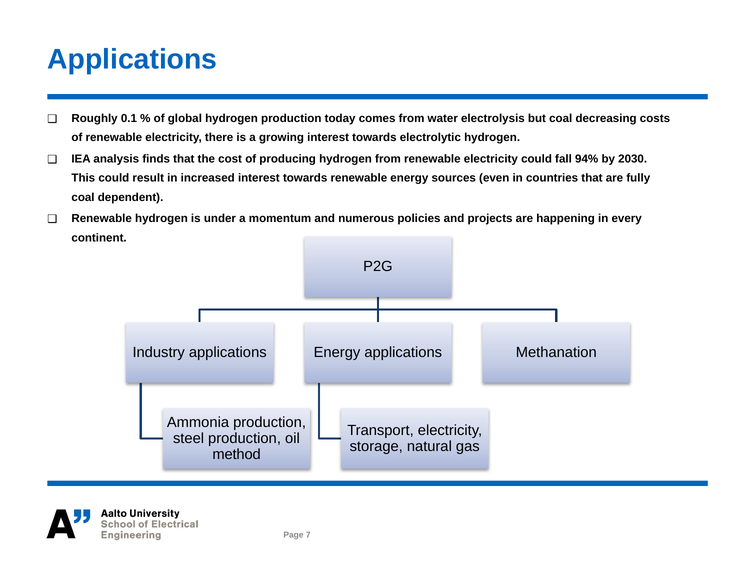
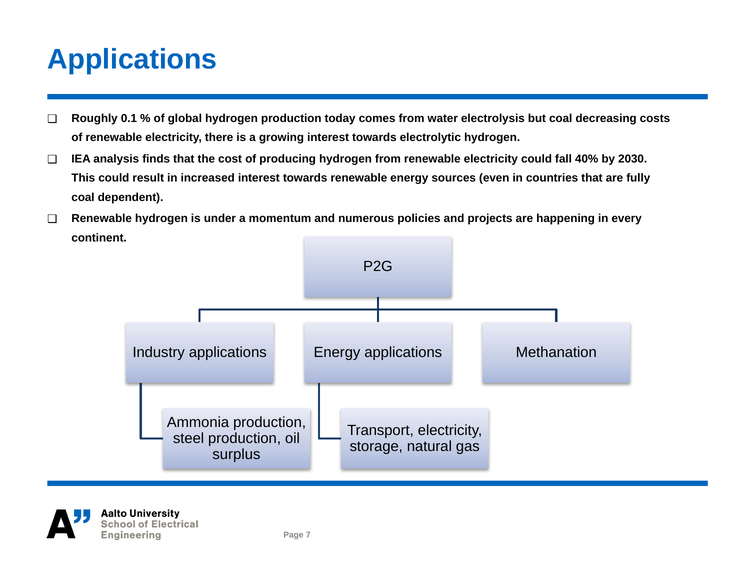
94%: 94% -> 40% (587, 159)
method: method -> surplus (236, 454)
